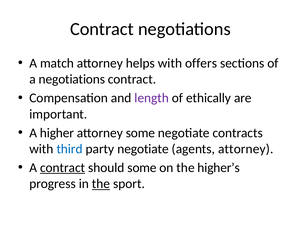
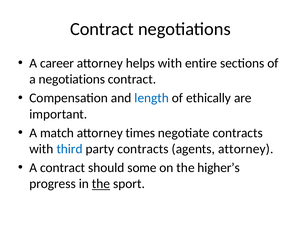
match: match -> career (57, 63)
offers: offers -> entire (201, 63)
length colour: purple -> blue (152, 98)
higher: higher -> match (57, 133)
attorney some: some -> times (140, 133)
party negotiate: negotiate -> contracts (143, 149)
contract underline: present -> none (63, 168)
